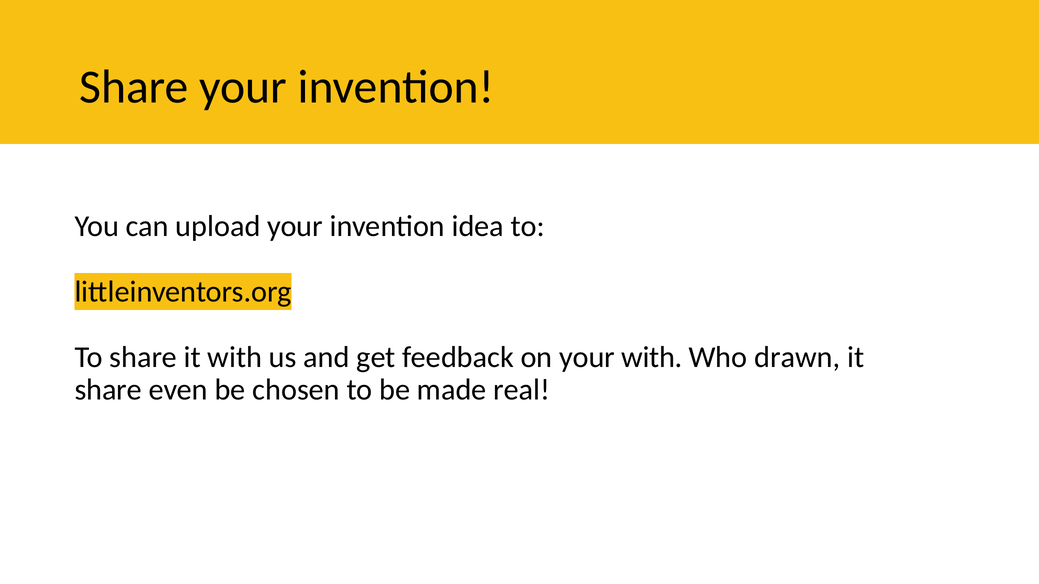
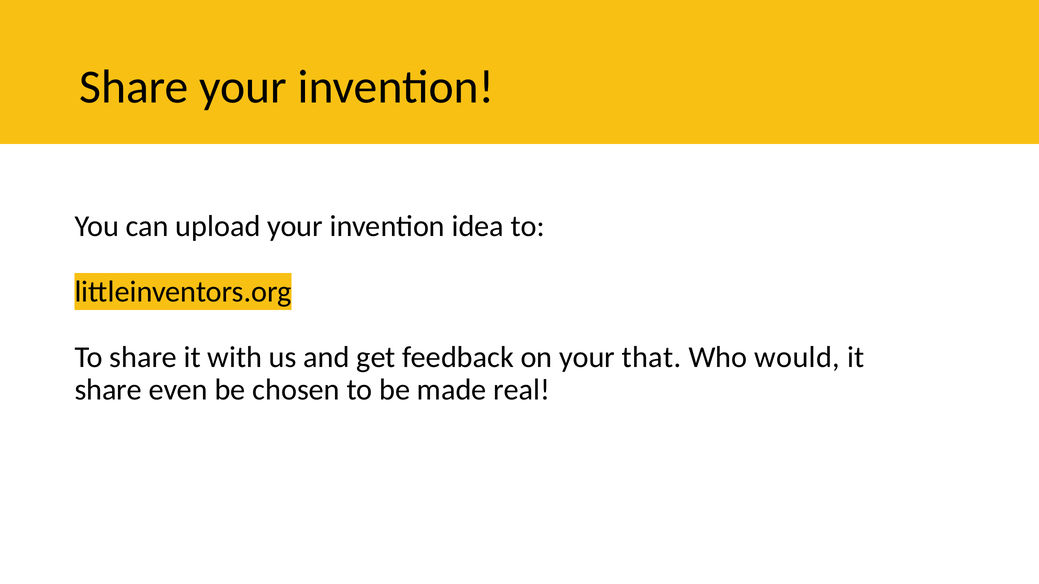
your with: with -> that (652, 357)
drawn: drawn -> would (797, 357)
